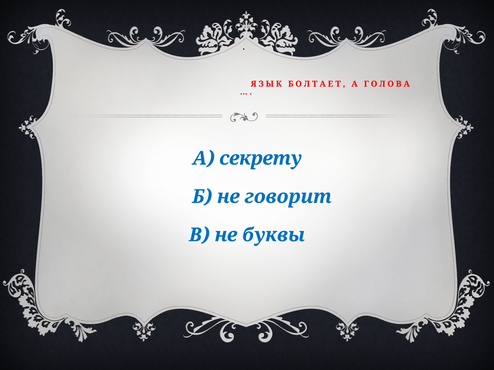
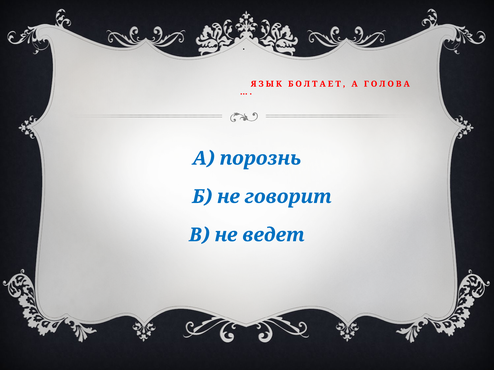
секрету: секрету -> порознь (260, 159)
буквы: буквы -> ведет (273, 235)
